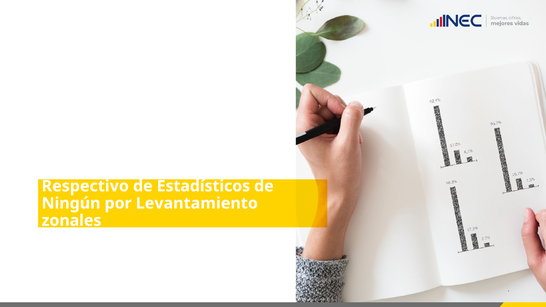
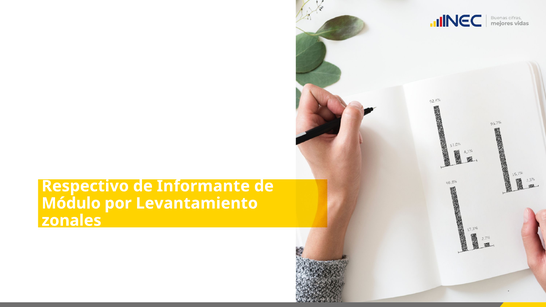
Estadísticos: Estadísticos -> Informante (203, 186)
Ningún: Ningún -> Módulo (71, 203)
